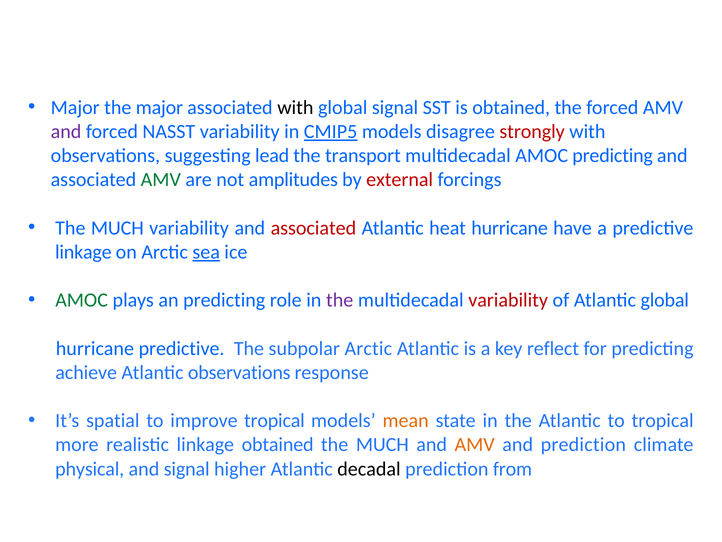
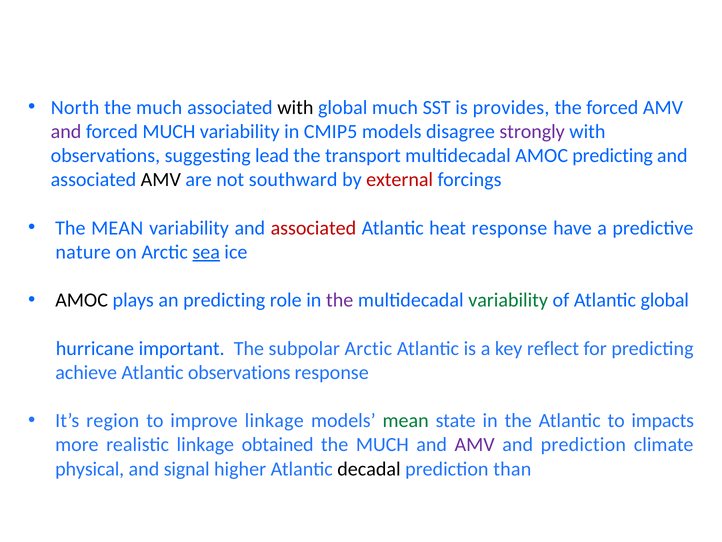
Major: Major -> North (75, 107)
major: major -> much (159, 107)
global signal: signal -> much (395, 107)
is obtained: obtained -> provides (511, 107)
forced NASST: NASST -> MUCH (169, 131)
CMIP5 underline: present -> none (331, 131)
strongly colour: red -> purple (532, 131)
AMV colour: green -> black (161, 180)
amplitudes: amplitudes -> southward (293, 180)
MUCH: MUCH -> MEAN (117, 228)
heat hurricane: hurricane -> response (509, 228)
linkage: linkage -> nature (83, 252)
AMOC colour: green -> black (82, 300)
variability colour: red -> green (508, 300)
hurricane predictive: predictive -> important (182, 348)
spatial: spatial -> region (113, 420)
improve tropical: tropical -> linkage (274, 420)
mean colour: orange -> green (406, 420)
to tropical: tropical -> impacts (663, 420)
AMV colour: orange -> purple (475, 444)
from: from -> than (512, 468)
